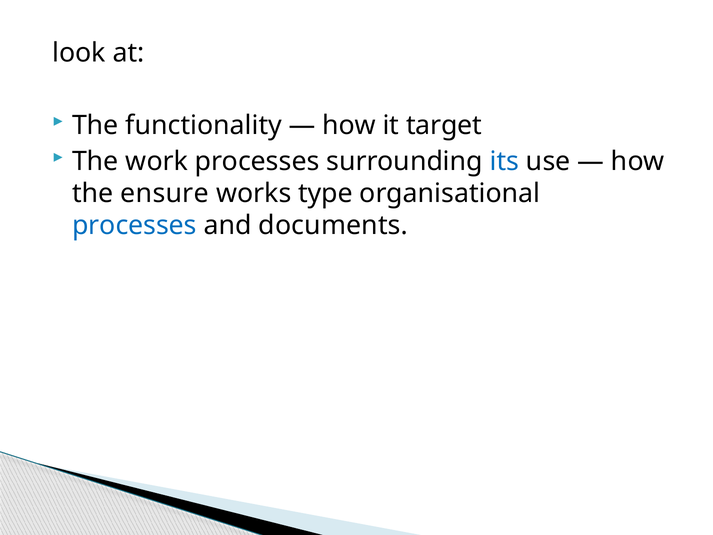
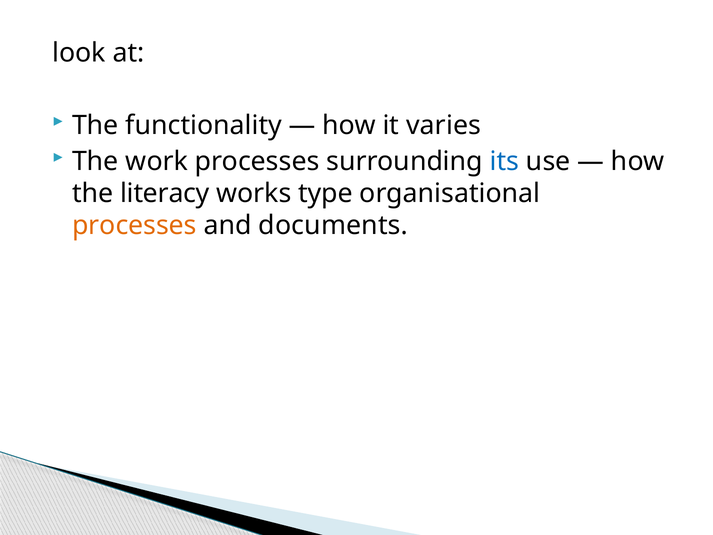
target: target -> varies (444, 125)
ensure: ensure -> literacy (165, 193)
processes colour: blue -> orange (134, 225)
